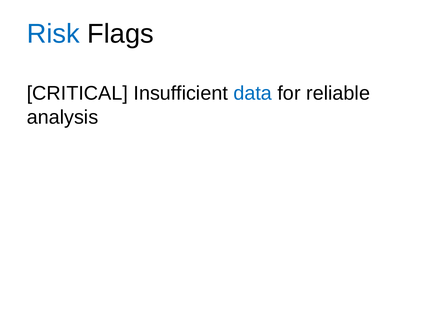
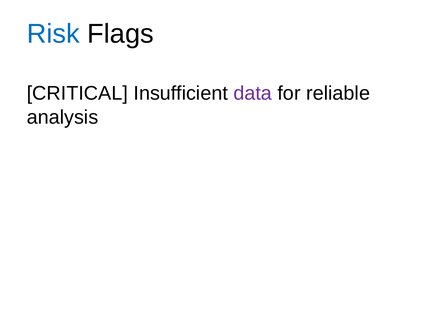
data colour: blue -> purple (253, 94)
